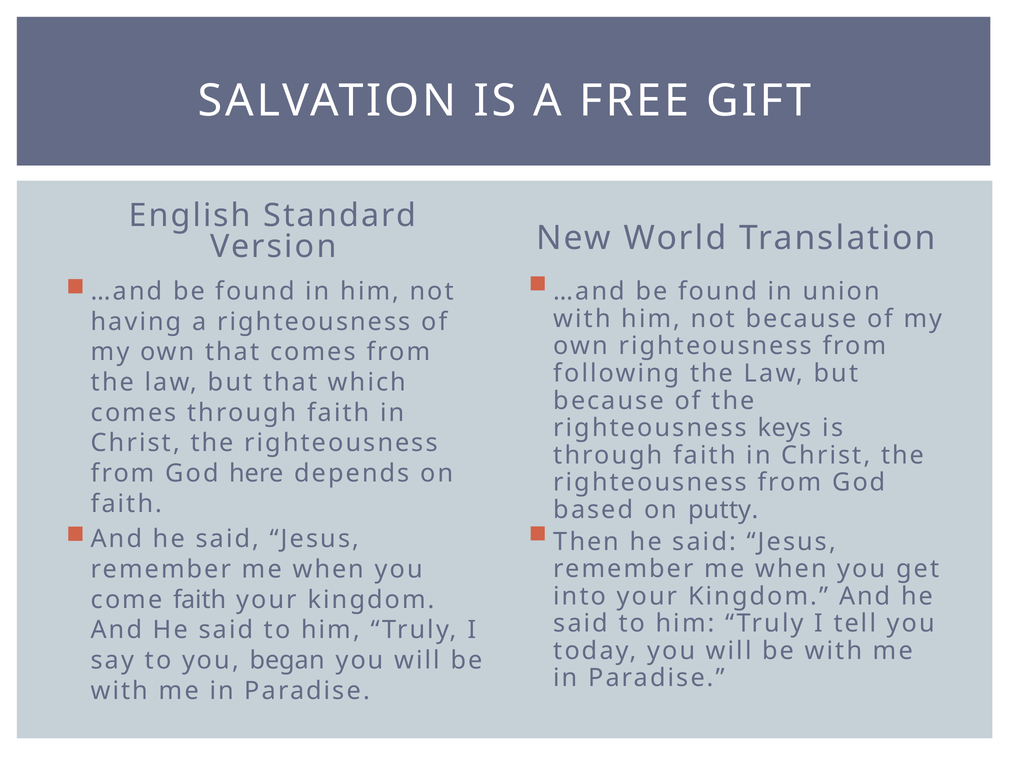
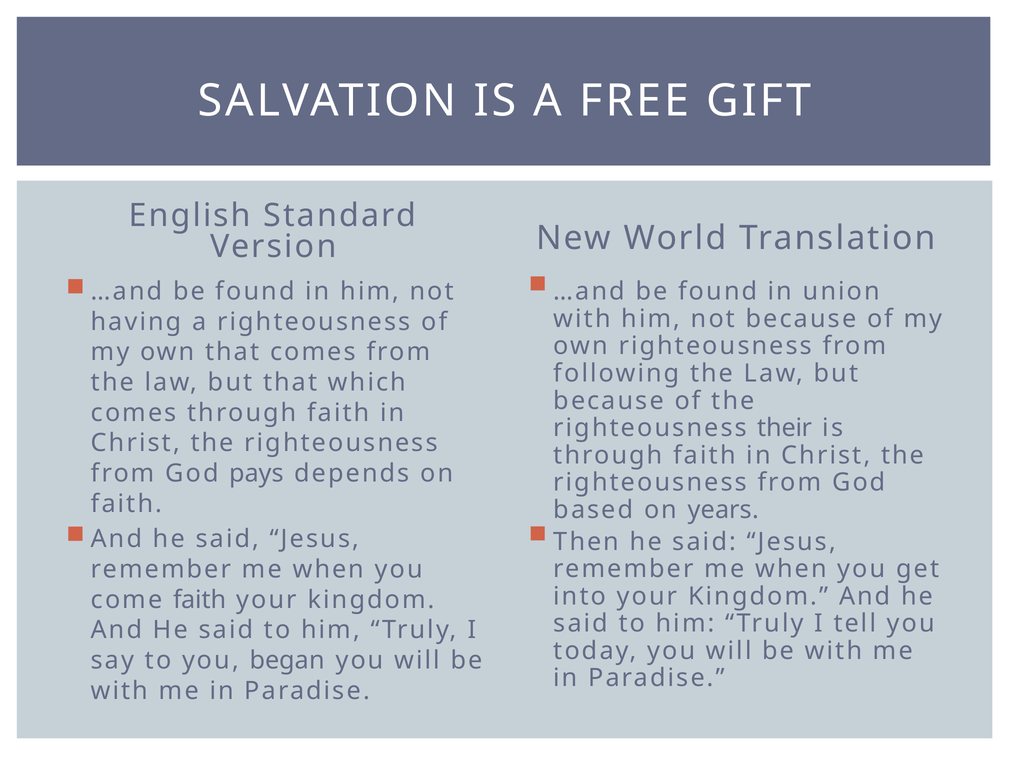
keys: keys -> their (785, 428)
here: here -> pays (256, 473)
putty: putty -> years (723, 510)
